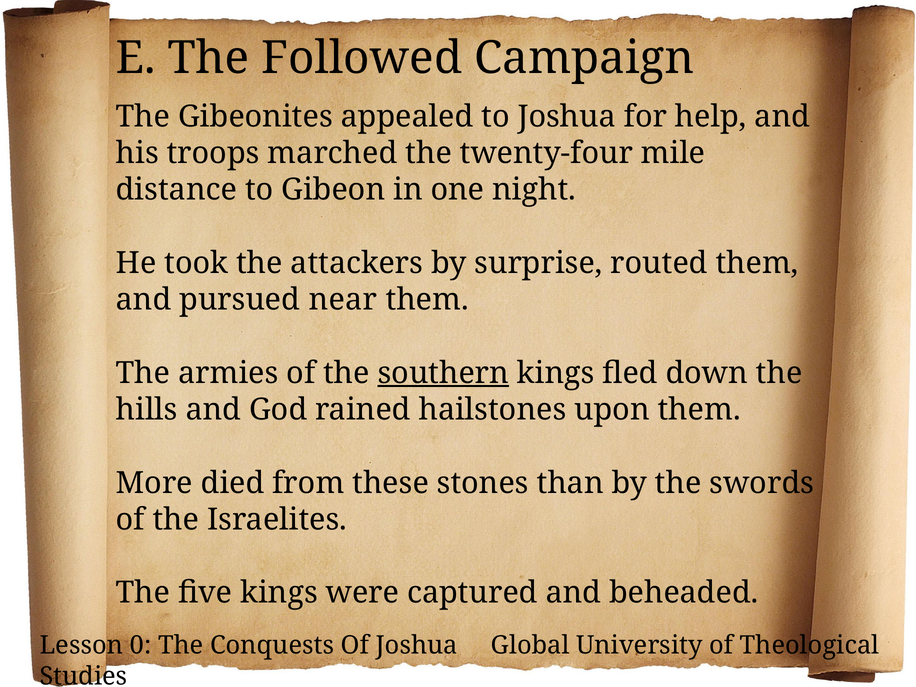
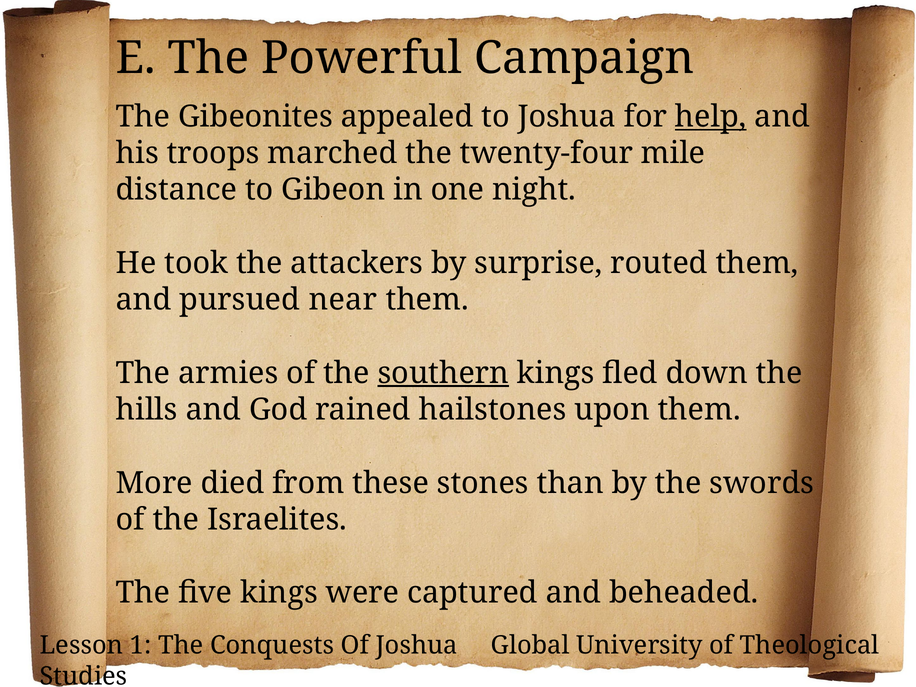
Followed: Followed -> Powerful (362, 58)
help underline: none -> present (711, 117)
0: 0 -> 1 (141, 646)
